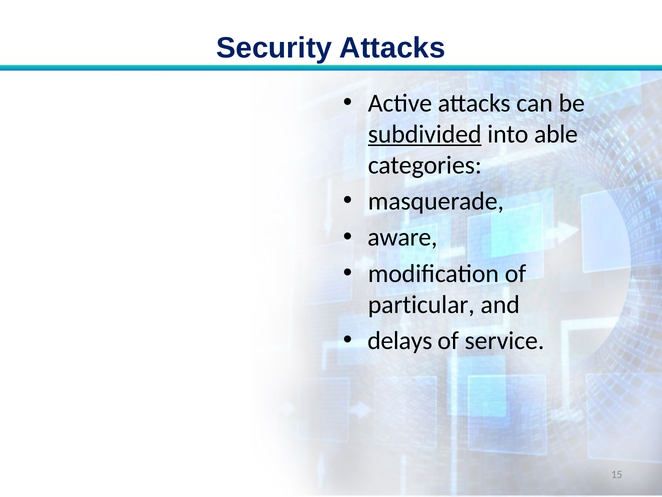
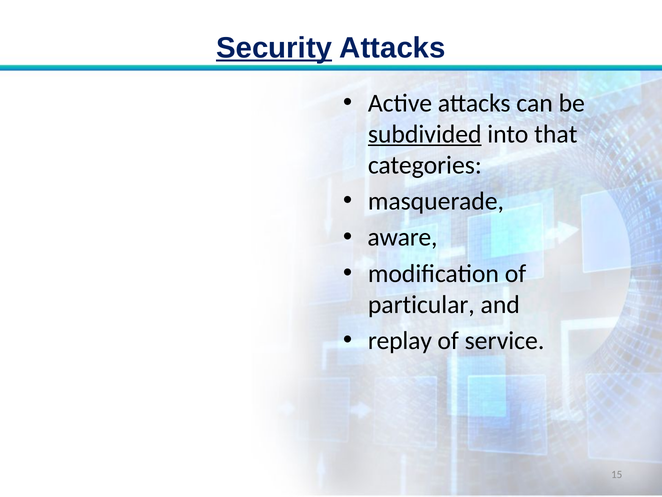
Security underline: none -> present (274, 48)
able: able -> that (556, 134)
delays: delays -> replay (400, 340)
